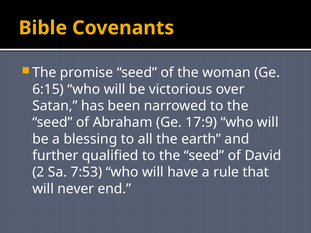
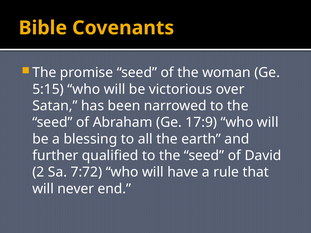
6:15: 6:15 -> 5:15 (48, 89)
7:53: 7:53 -> 7:72 (86, 172)
